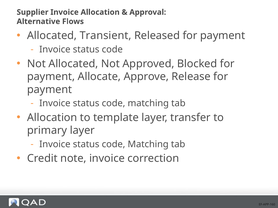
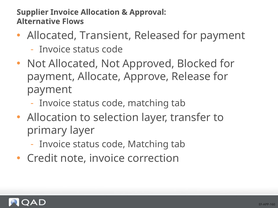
template: template -> selection (116, 118)
